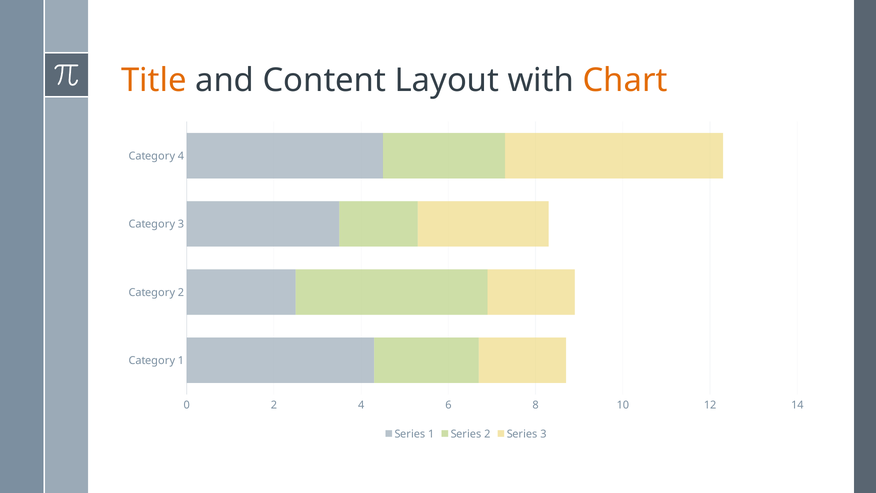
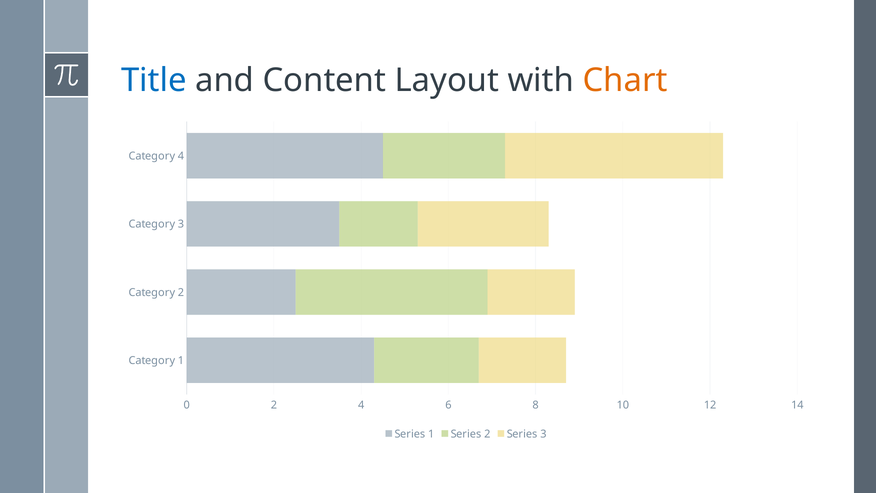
Title colour: orange -> blue (154, 81)
